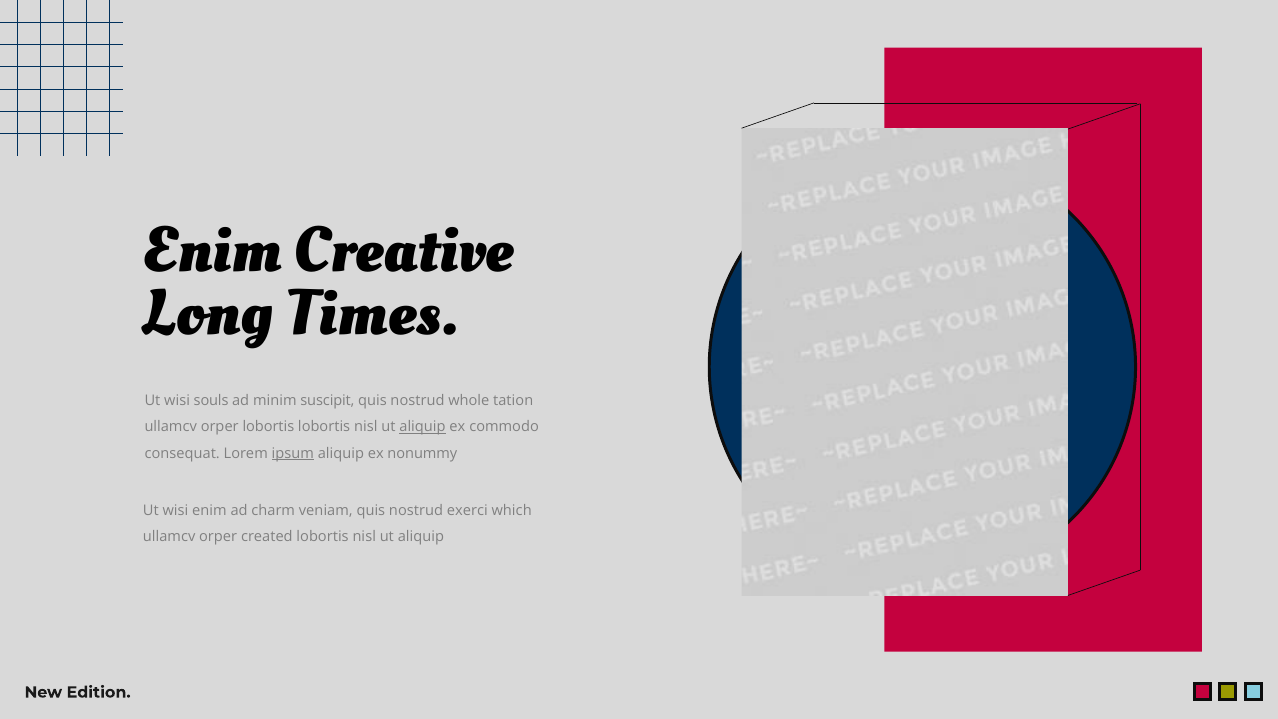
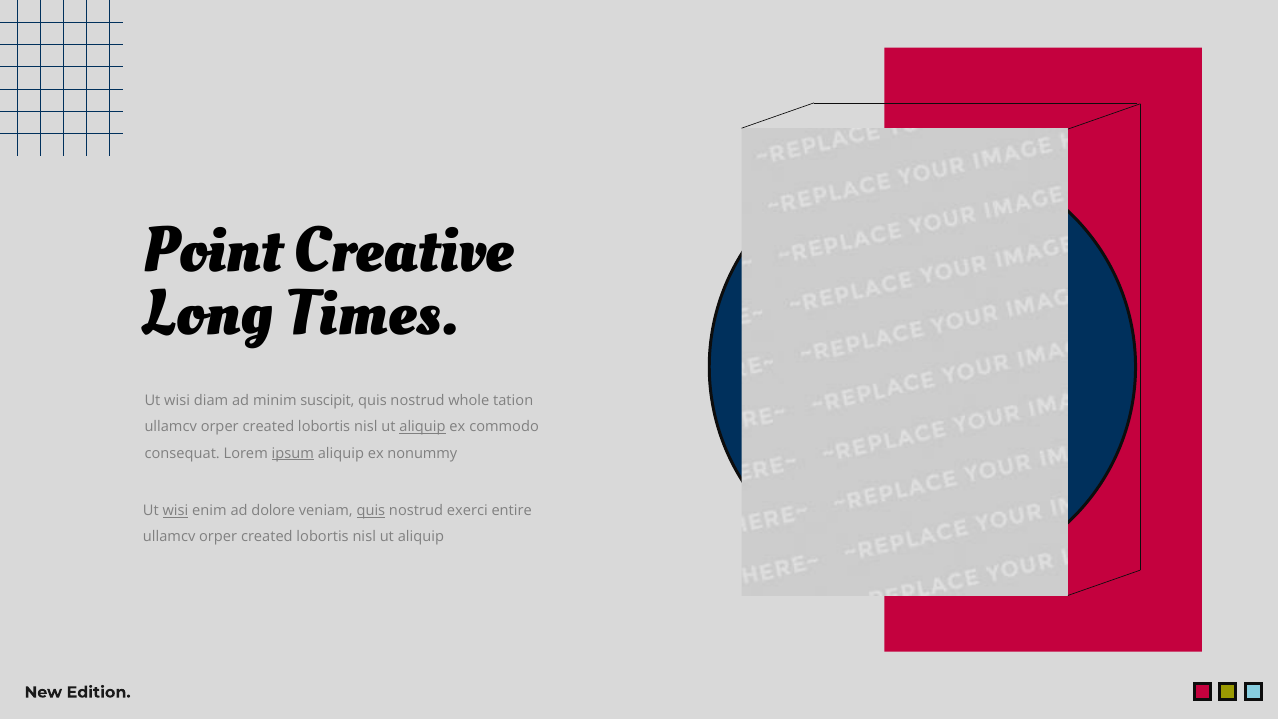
Enim: Enim -> Point (212, 251)
souls: souls -> diam (211, 401)
lobortis: lobortis -> created (268, 427)
wisi underline: none -> present (176, 511)
charm: charm -> dolore (273, 511)
quis underline: none -> present (371, 511)
which: which -> entire (512, 511)
